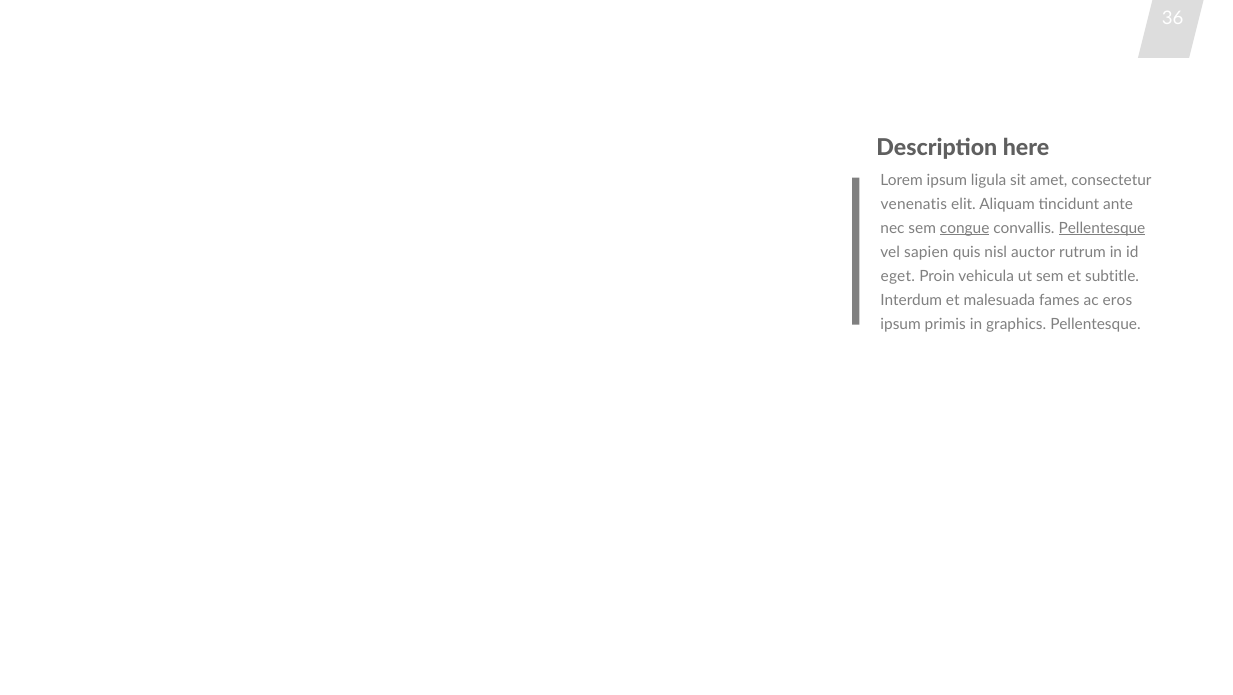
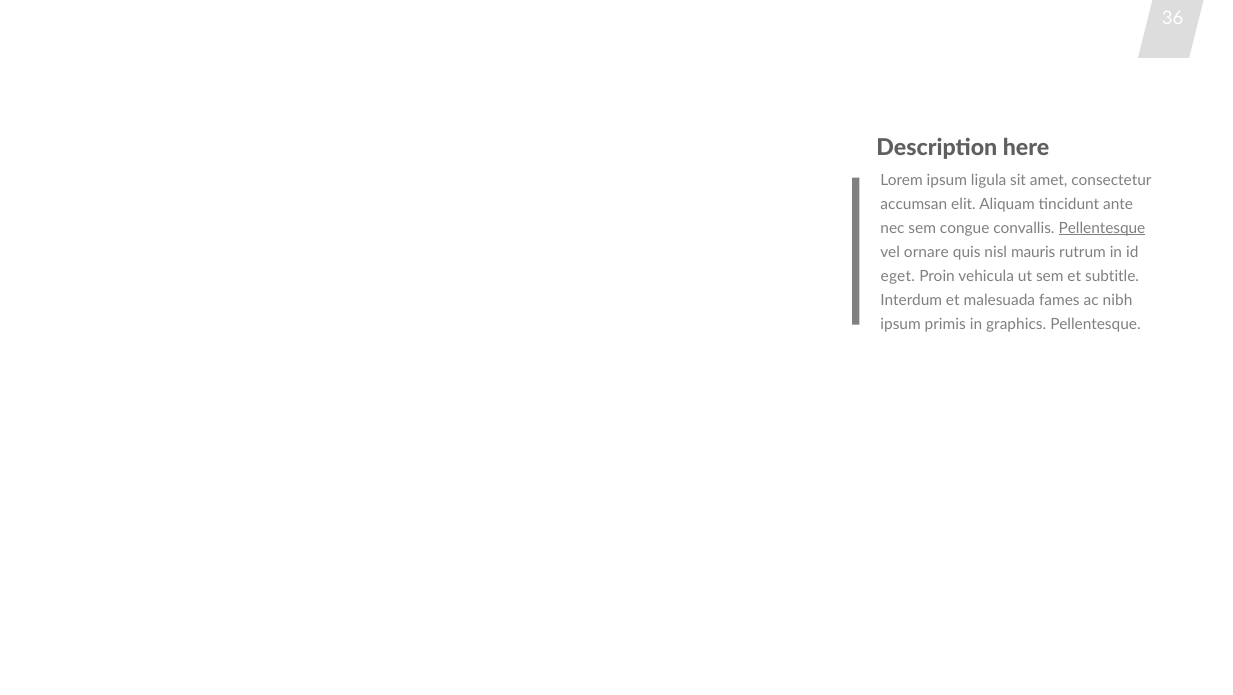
venenatis: venenatis -> accumsan (914, 204)
congue underline: present -> none (965, 228)
sapien: sapien -> ornare (926, 252)
auctor: auctor -> mauris (1033, 252)
eros: eros -> nibh (1118, 301)
